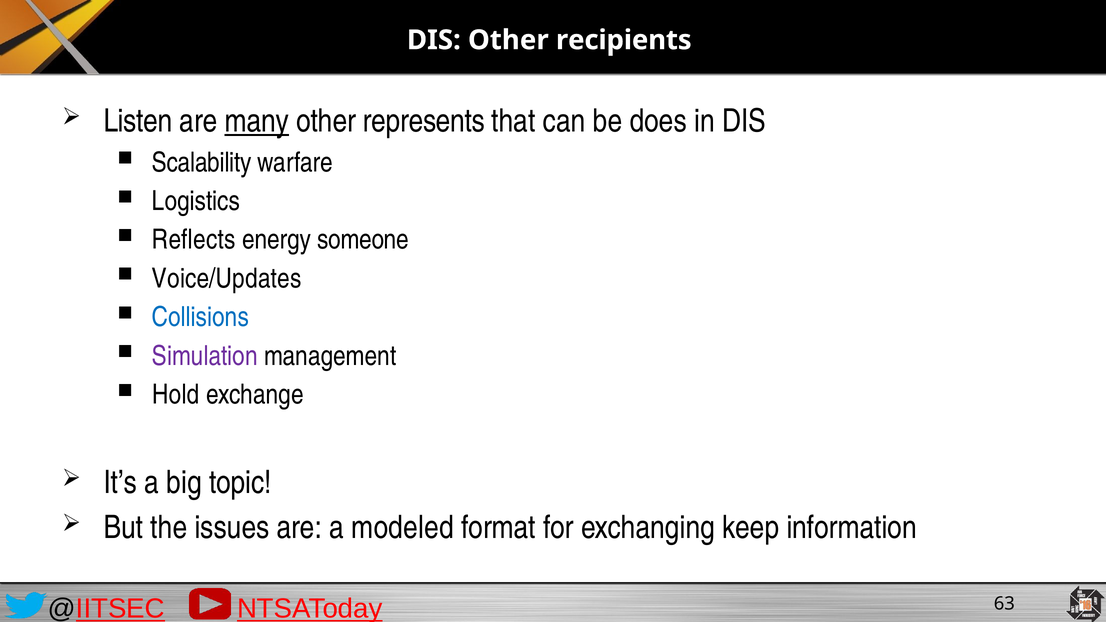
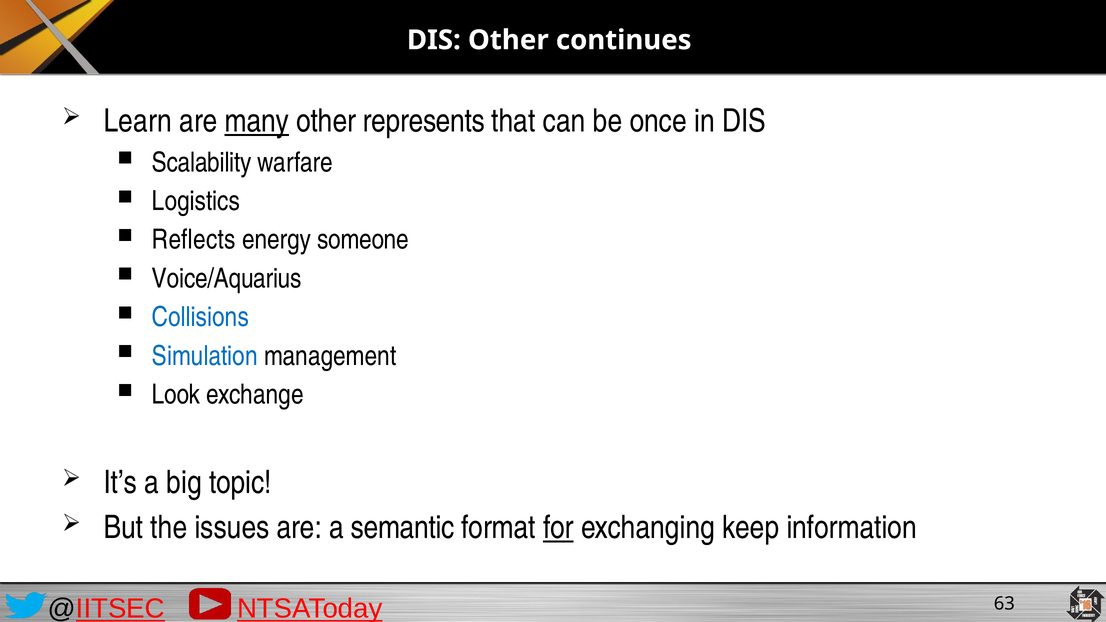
recipients: recipients -> continues (624, 40)
Listen: Listen -> Learn (138, 121)
does: does -> once (658, 121)
Voice/Updates: Voice/Updates -> Voice/Aquarius (227, 279)
Simulation colour: purple -> blue (205, 356)
Hold: Hold -> Look (176, 395)
modeled: modeled -> semantic (403, 528)
for underline: none -> present (558, 528)
